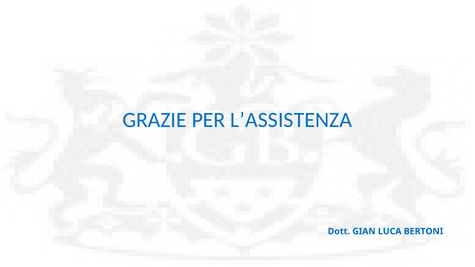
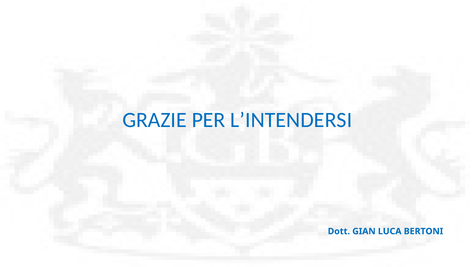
L’ASSISTENZA: L’ASSISTENZA -> L’INTENDERSI (291, 120)
